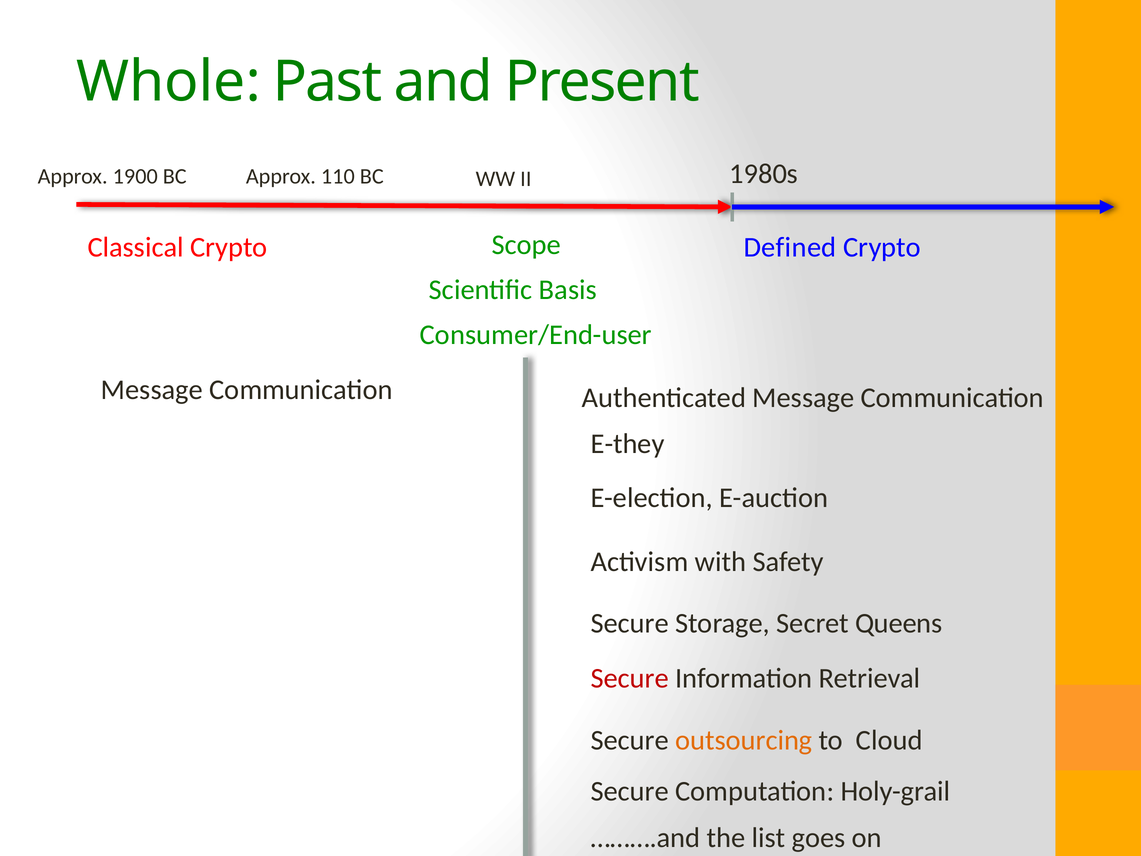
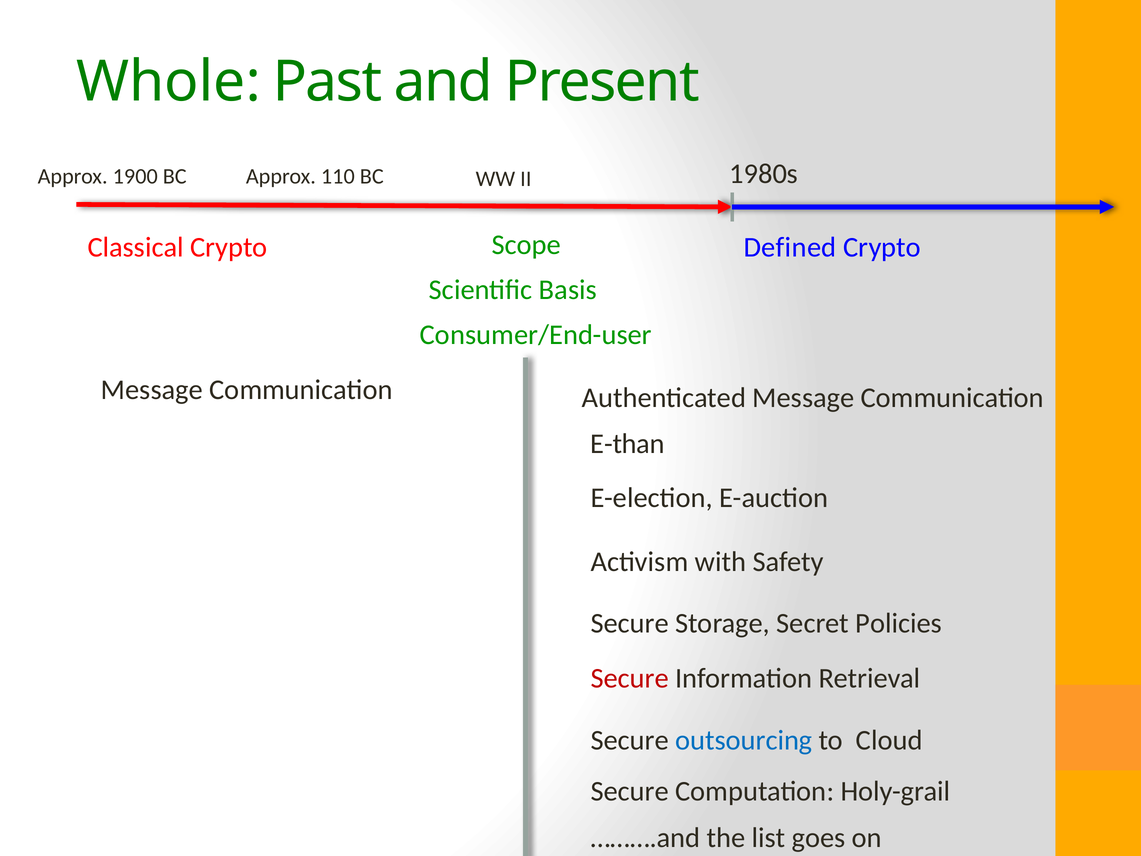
E-they: E-they -> E-than (628, 444)
Queens: Queens -> Policies (899, 623)
outsourcing colour: orange -> blue (744, 740)
